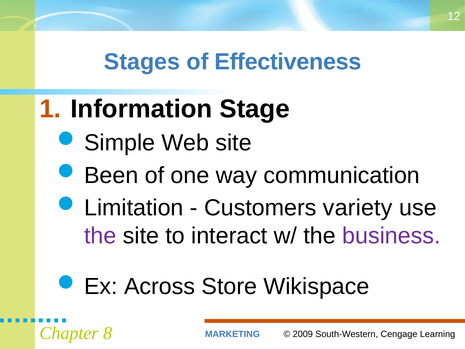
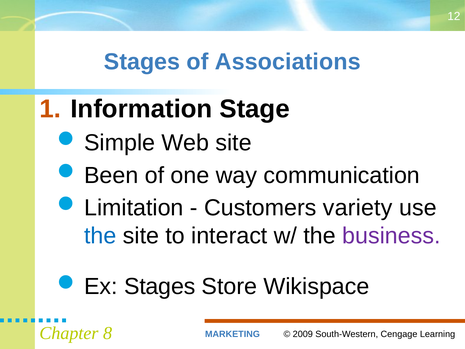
Effectiveness: Effectiveness -> Associations (288, 62)
the colour: purple -> blue (100, 236)
Ex Across: Across -> Stages (160, 286)
